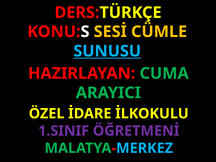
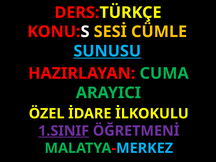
1.SINIF underline: none -> present (64, 131)
